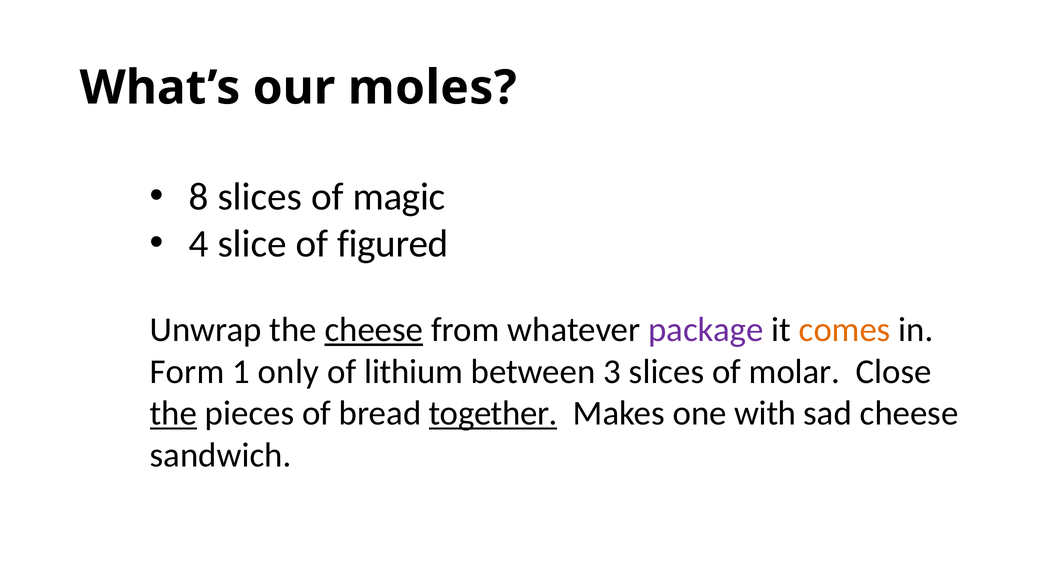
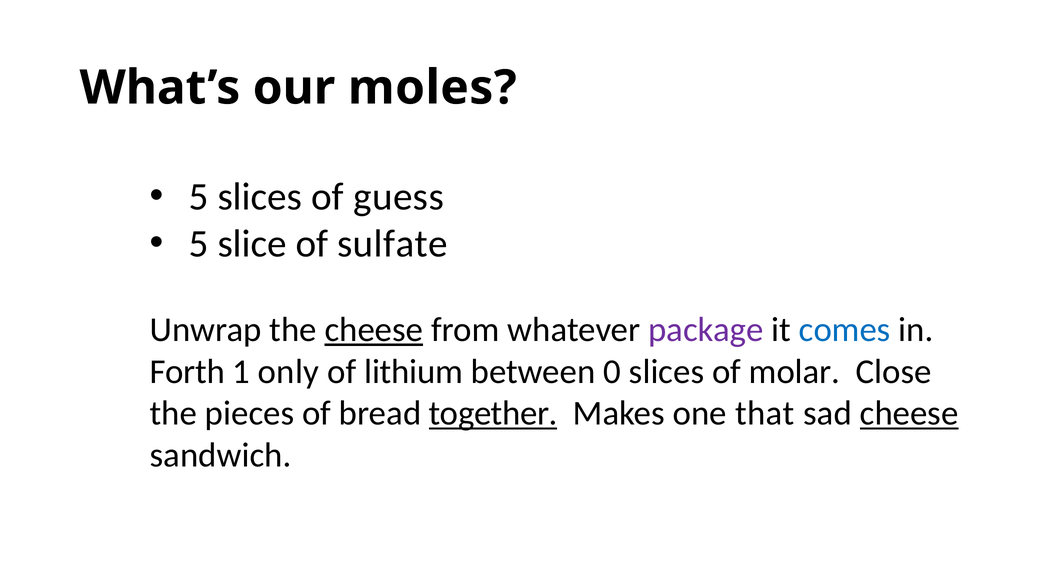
8: 8 -> 5 (199, 197)
magic: magic -> guess (399, 197)
4: 4 -> 5 (199, 244)
figured: figured -> sulfate (392, 244)
comes colour: orange -> blue (845, 330)
Form: Form -> Forth (187, 371)
3: 3 -> 0 (612, 371)
the underline: present -> none (173, 413)
with: with -> that (765, 413)
cheese underline: none -> present (909, 413)
